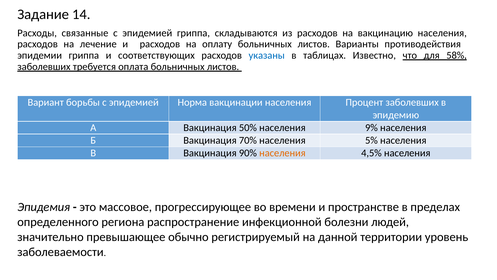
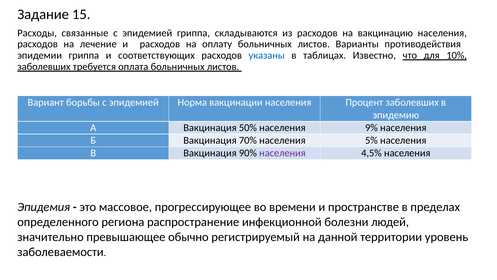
14: 14 -> 15 (81, 14)
58%: 58% -> 10% (457, 55)
населения colour: orange -> purple (282, 153)
